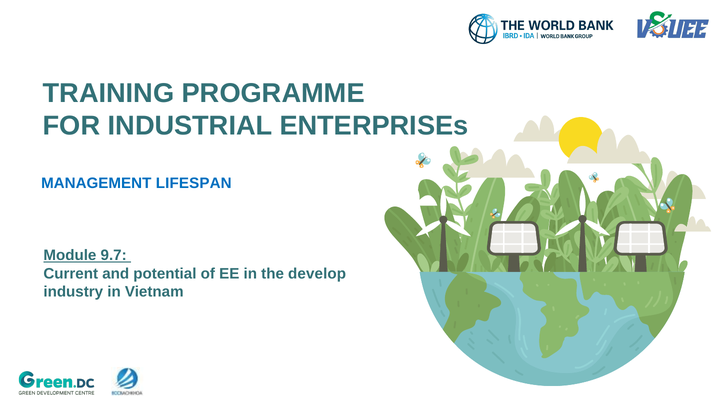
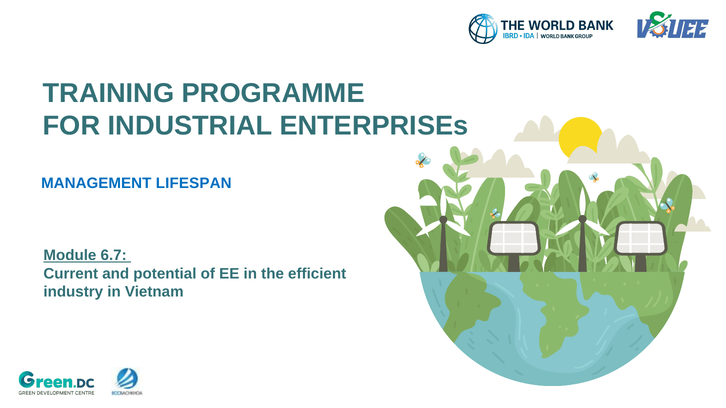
9.7: 9.7 -> 6.7 (114, 256)
develop: develop -> efficient (317, 274)
